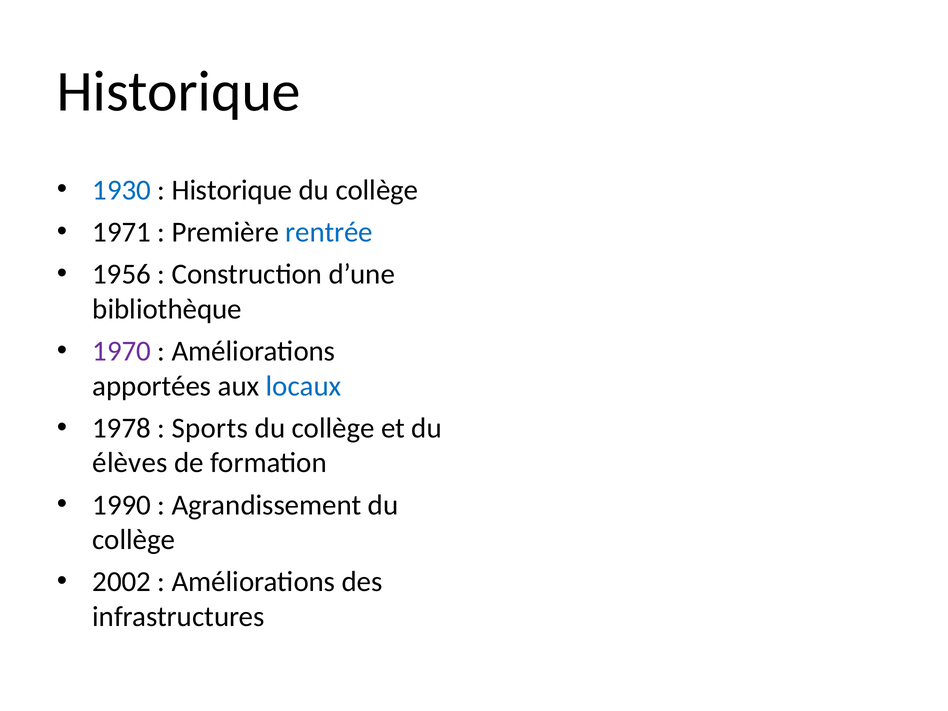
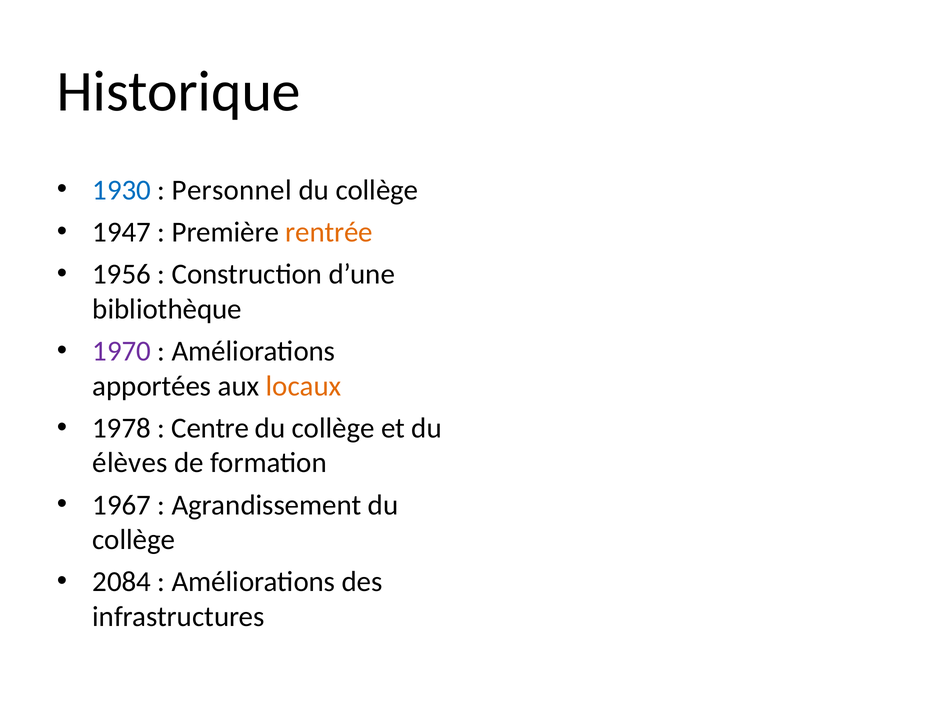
Historique: Historique -> Personnel (232, 190)
1971: 1971 -> 1947 (122, 232)
rentrée colour: blue -> orange (329, 232)
locaux colour: blue -> orange (304, 386)
Sports: Sports -> Centre (210, 428)
1990: 1990 -> 1967 (122, 505)
2002: 2002 -> 2084 (122, 582)
